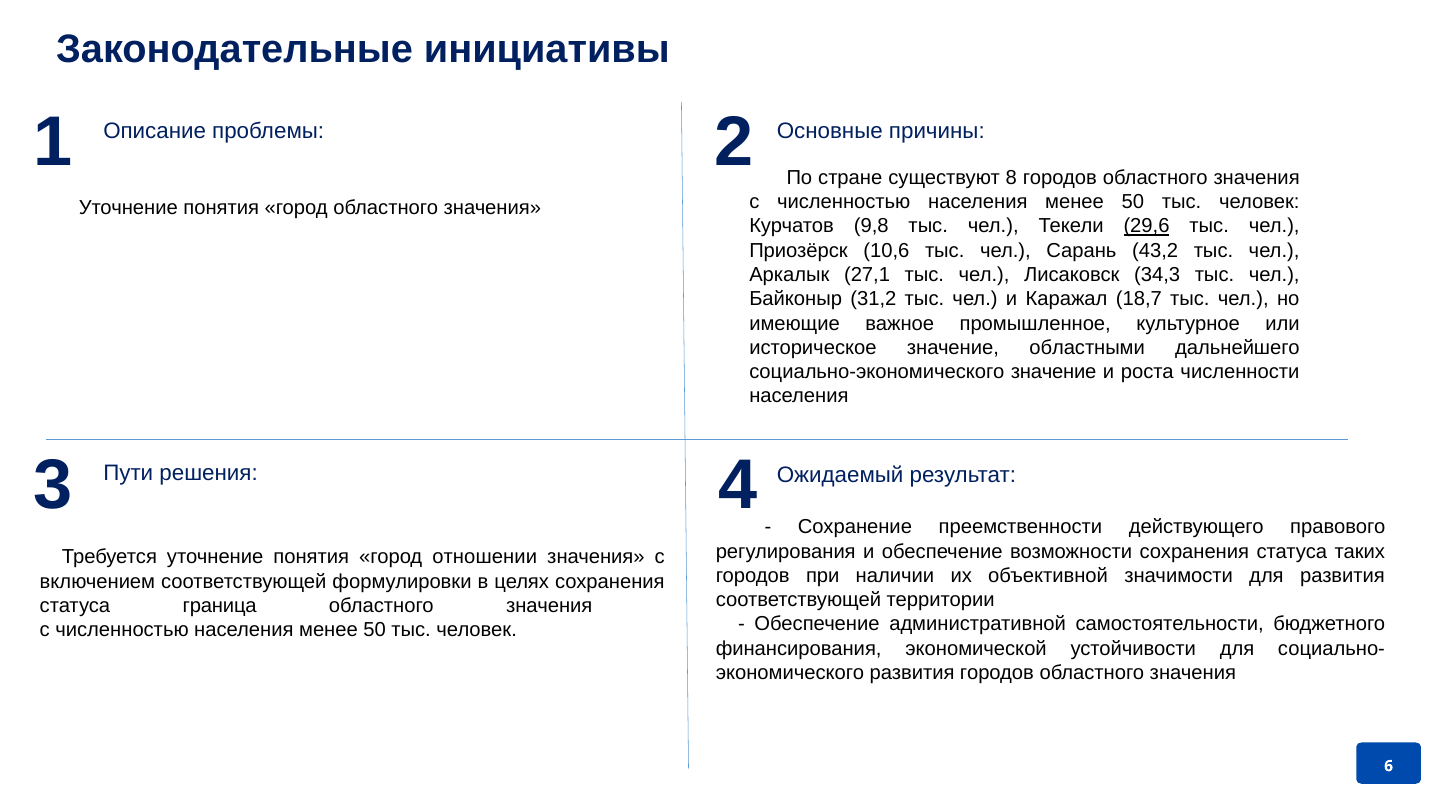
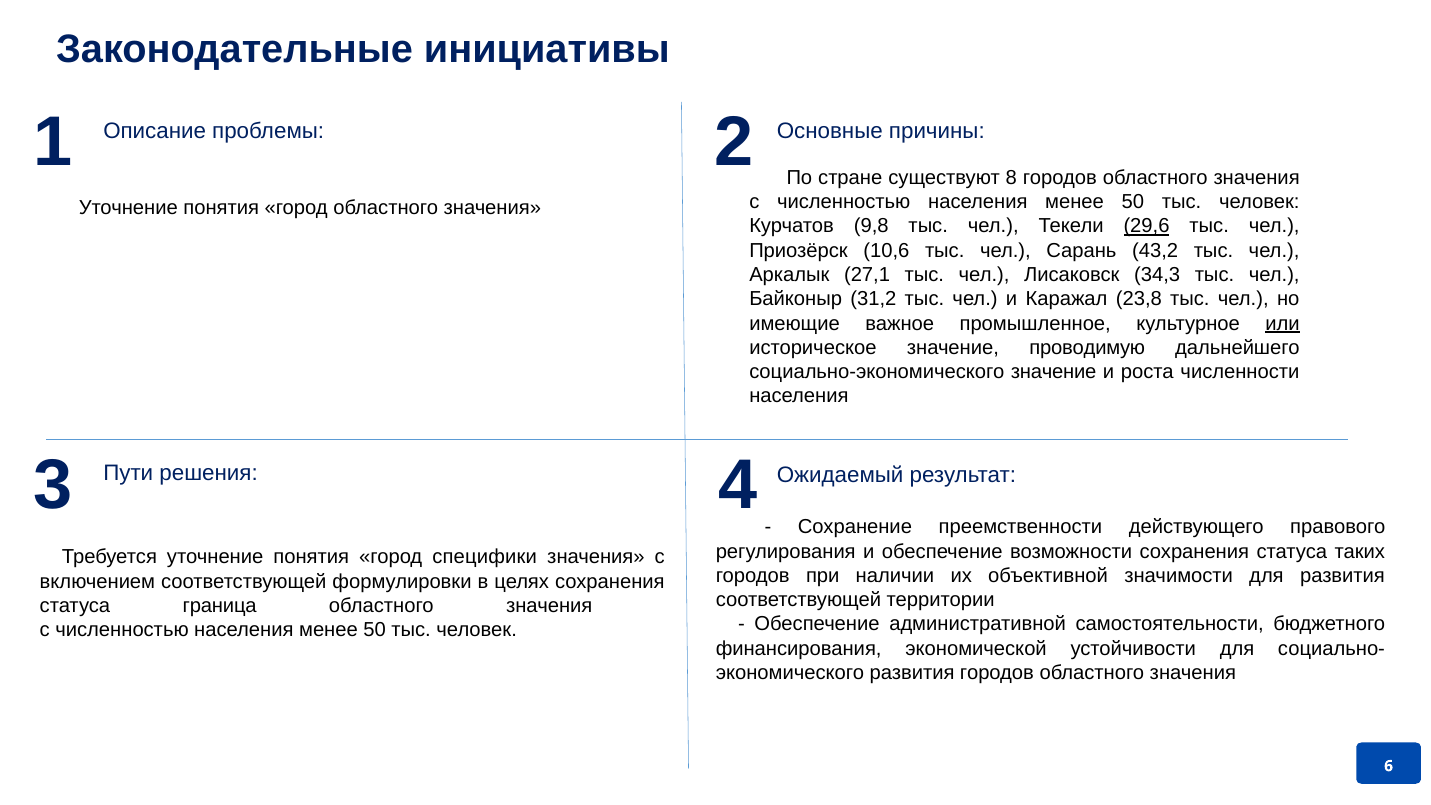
18,7: 18,7 -> 23,8 (1139, 299)
или underline: none -> present (1283, 323)
областными: областными -> проводимую (1087, 348)
отношении: отношении -> специфики (485, 557)
